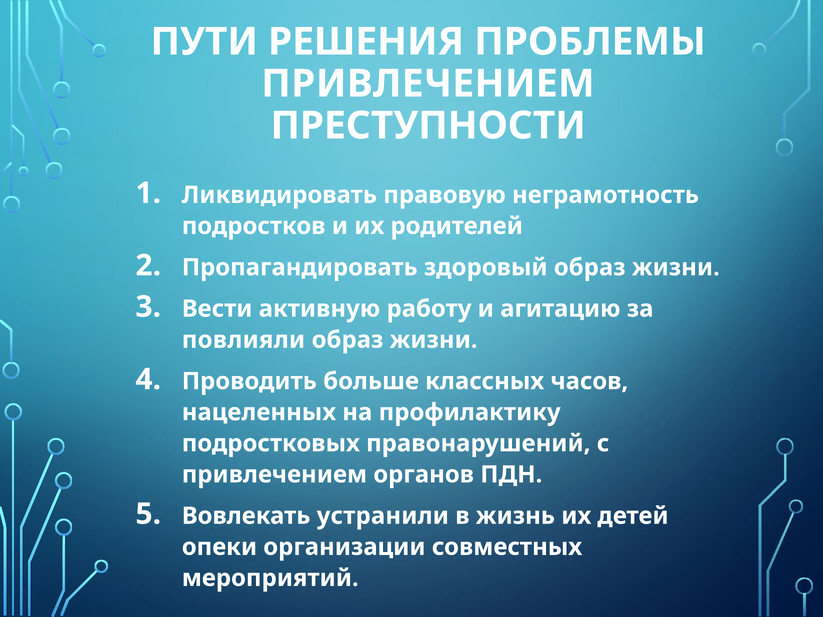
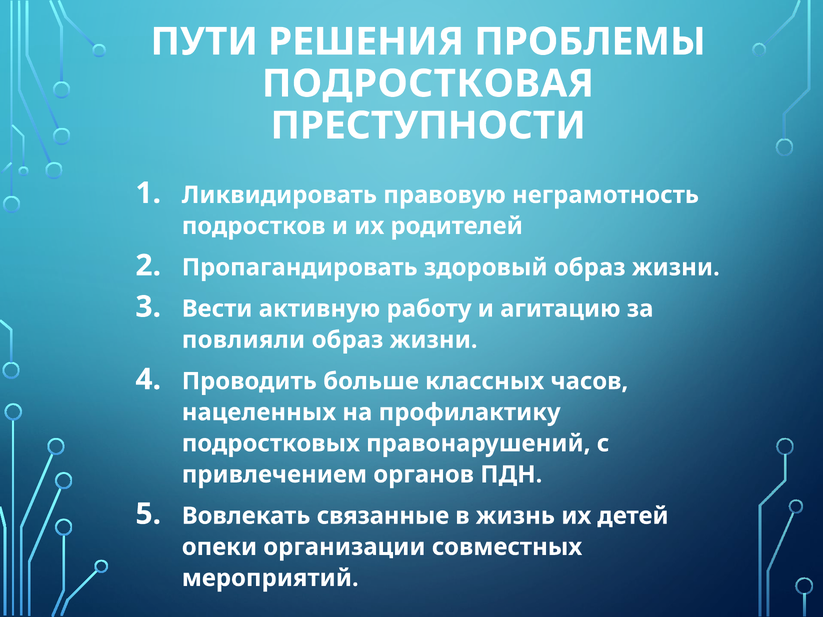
ПРИВЛЕЧЕНИЕМ: ПРИВЛЕЧЕНИЕМ -> ПОДРОСТКОВАЯ (428, 84)
устранили: устранили -> связанные (383, 516)
